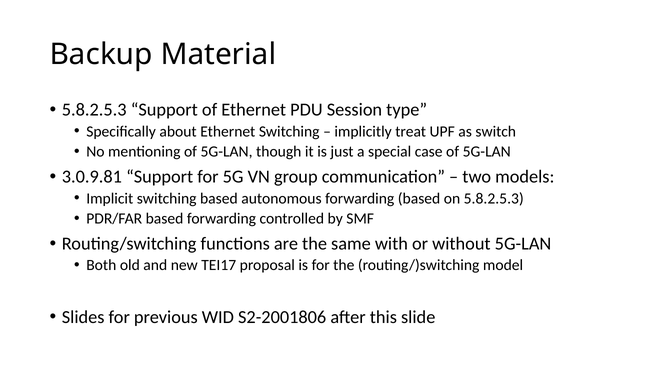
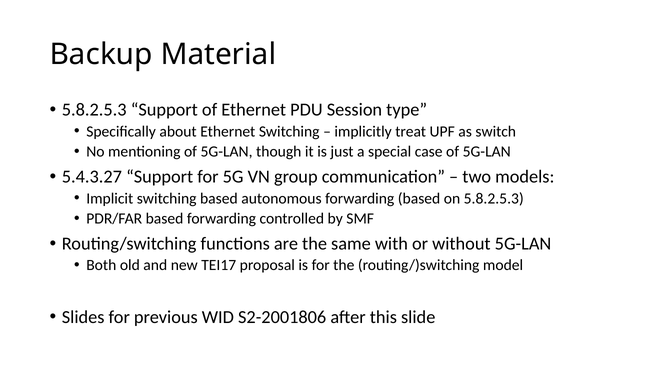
3.0.9.81: 3.0.9.81 -> 5.4.3.27 (92, 177)
